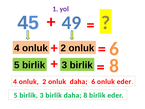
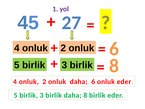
49: 49 -> 27 (71, 23)
